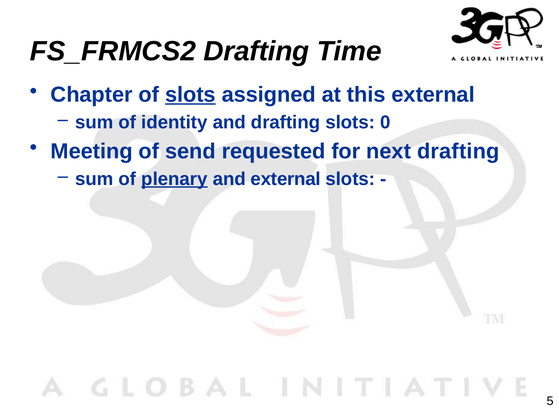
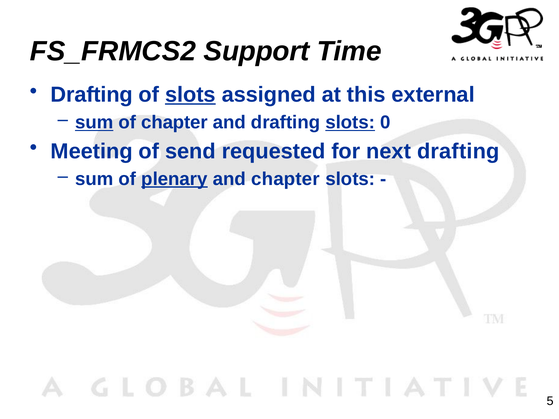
FS_FRMCS2 Drafting: Drafting -> Support (256, 51)
Chapter: Chapter -> Drafting (92, 95)
sum underline: none -> present (94, 123)
of identity: identity -> chapter (174, 123)
slots underline: none -> present (350, 123)
and external: external -> chapter (286, 179)
